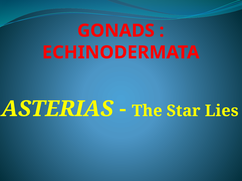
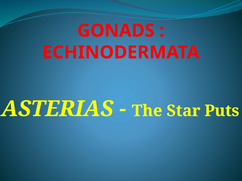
Lies: Lies -> Puts (222, 111)
